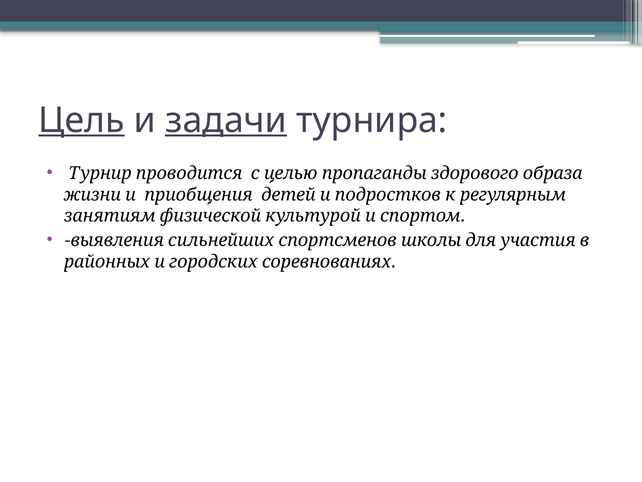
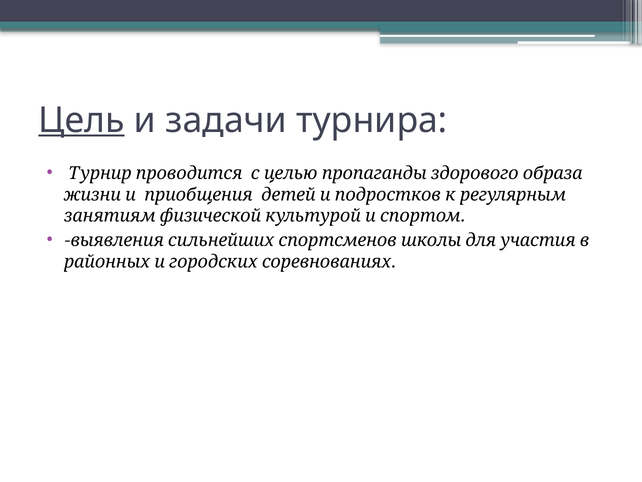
задачи underline: present -> none (226, 120)
